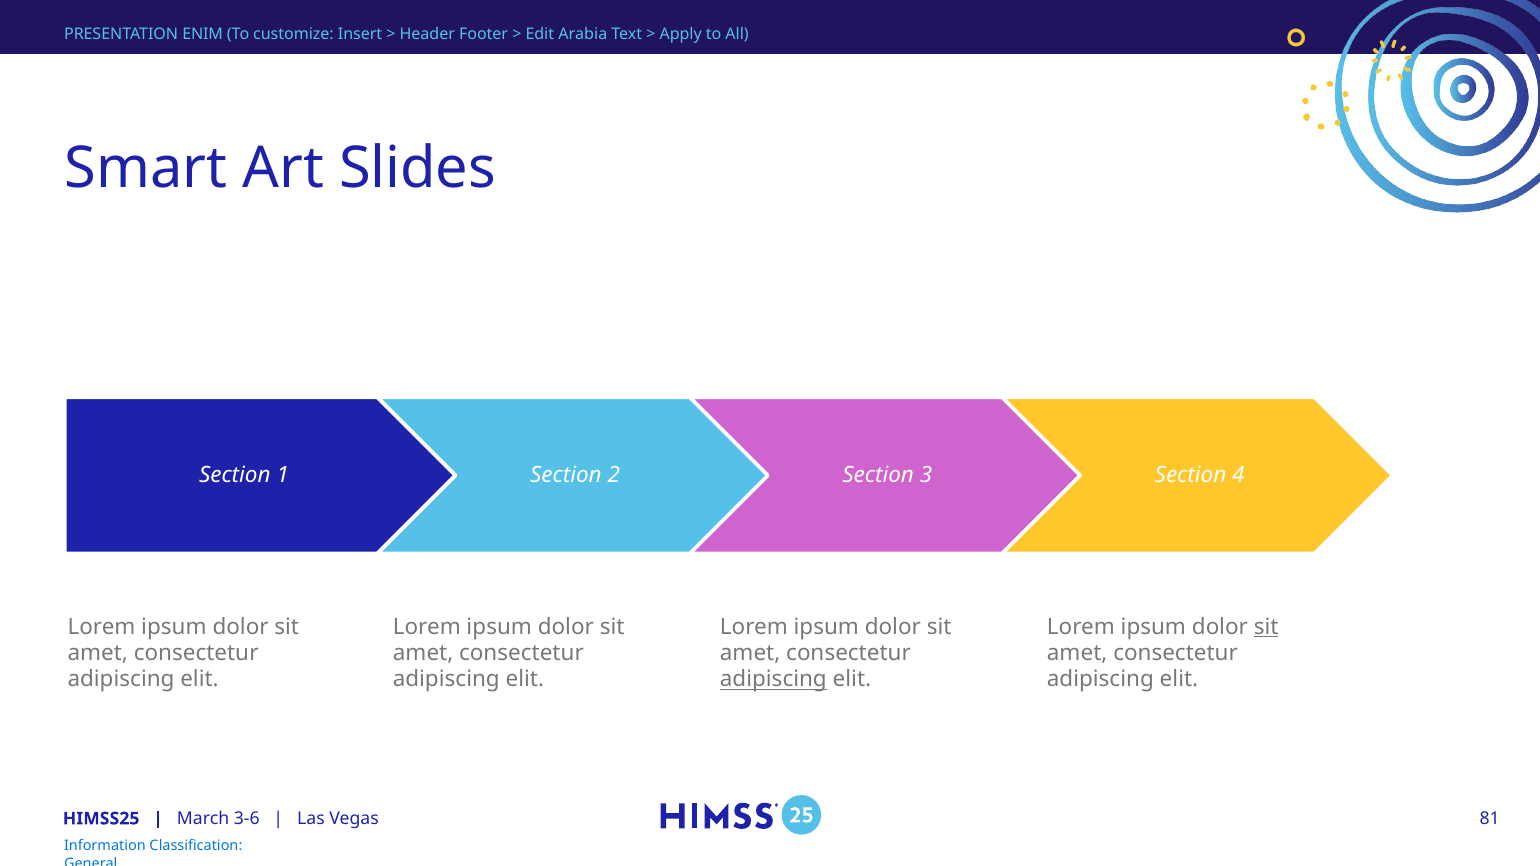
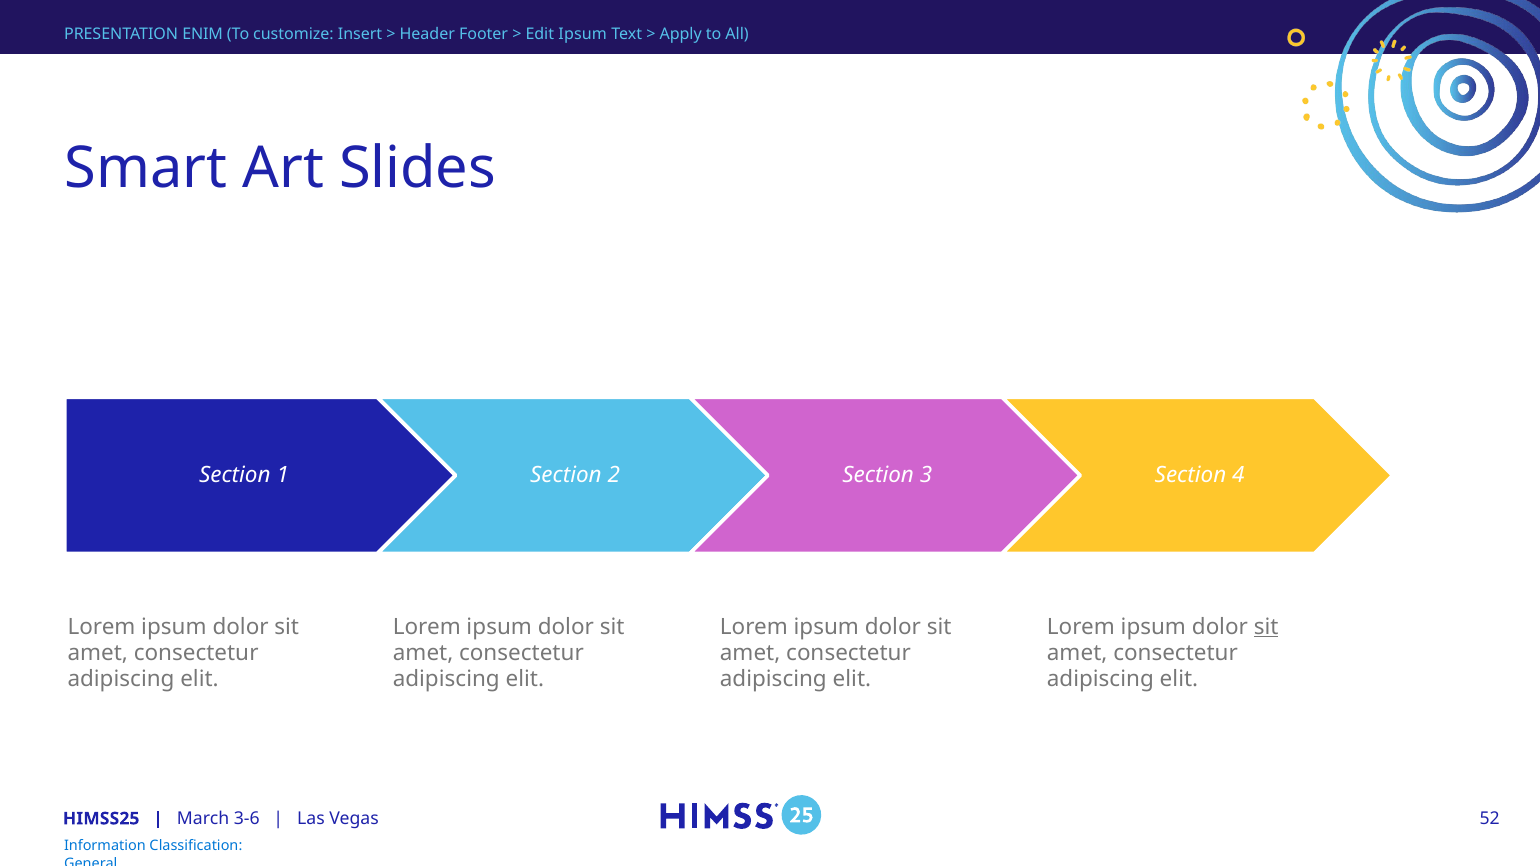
Edit Arabia: Arabia -> Ipsum (583, 34)
adipiscing underline: present -> none (773, 680)
81: 81 -> 52 (1490, 819)
